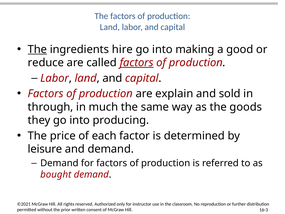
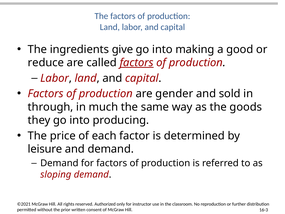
The underline: present -> none (37, 49)
hire: hire -> give (122, 49)
explain: explain -> gender (174, 94)
bought: bought -> sloping (56, 174)
